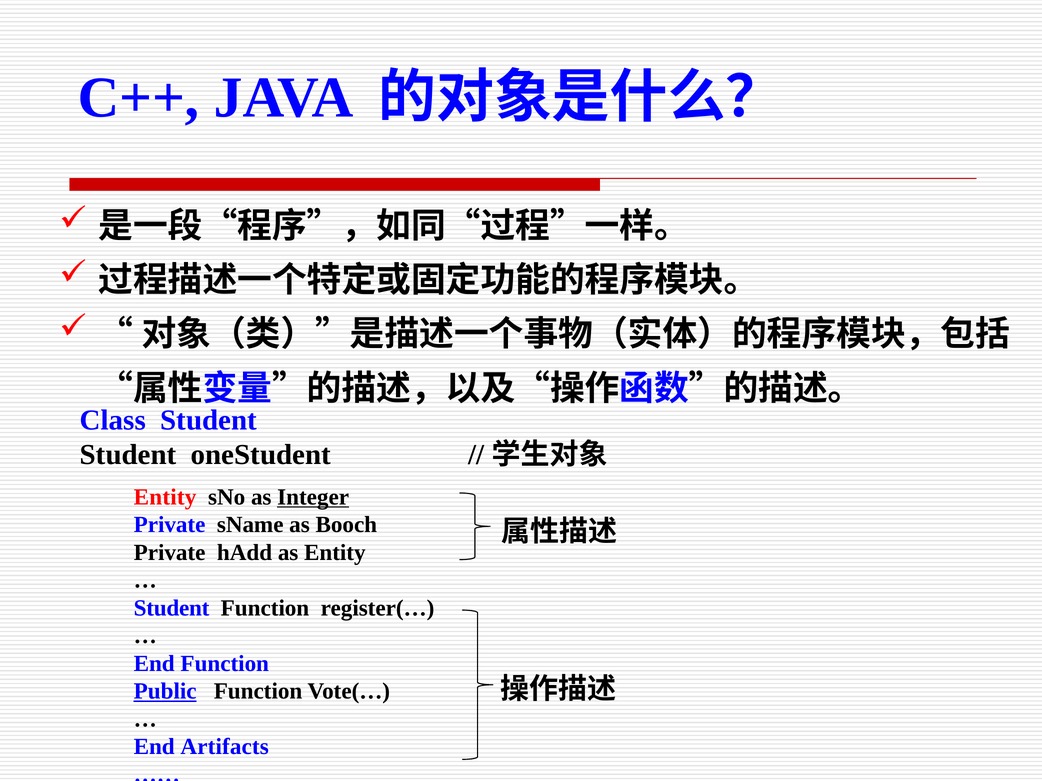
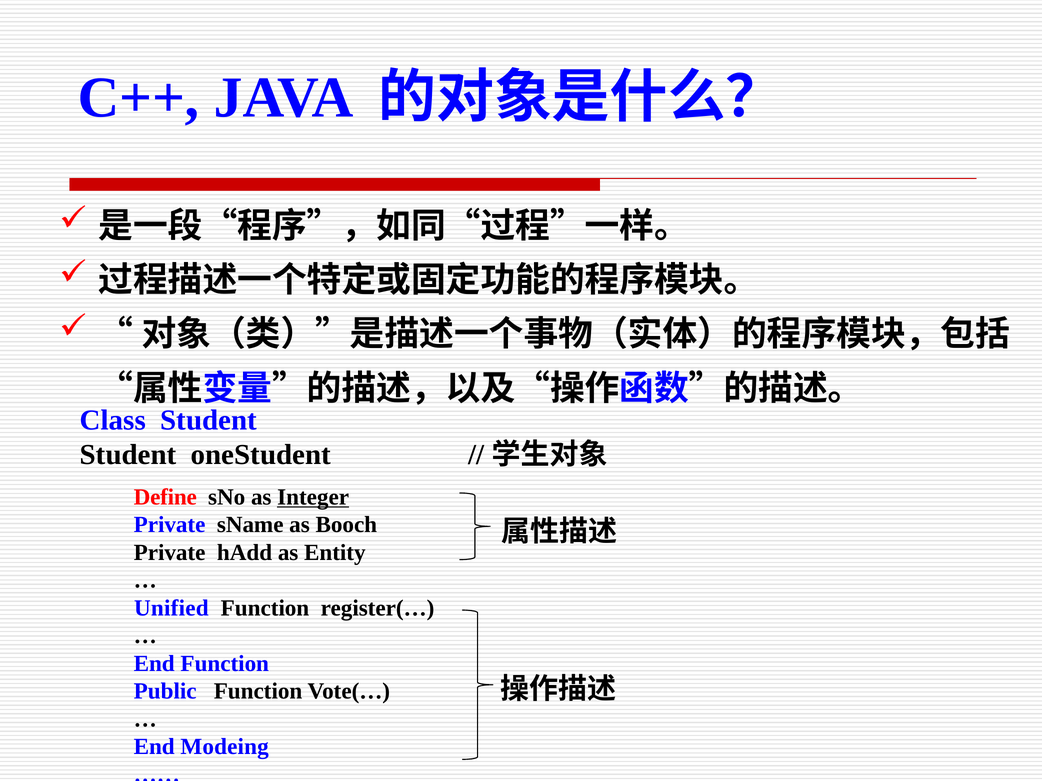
Entity: Entity -> Define (165, 497)
Student: Student -> Unified (171, 608)
Public underline: present -> none (165, 692)
Artifacts: Artifacts -> Modeing (225, 747)
